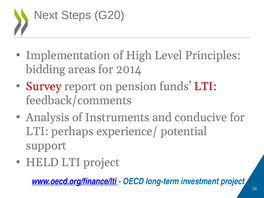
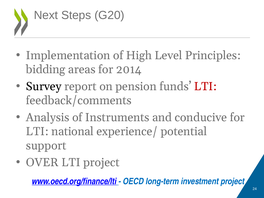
Survey colour: red -> black (44, 86)
perhaps: perhaps -> national (73, 131)
HELD: HELD -> OVER (42, 162)
